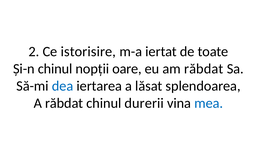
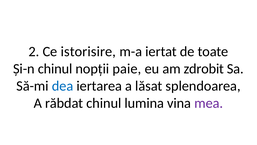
oare: oare -> paie (127, 69)
am răbdat: răbdat -> zdrobit (204, 69)
durerii: durerii -> lumina (144, 103)
mea colour: blue -> purple (209, 103)
